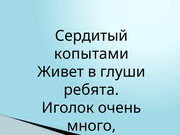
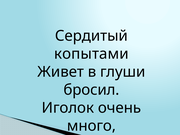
ребята: ребята -> бросил (91, 90)
